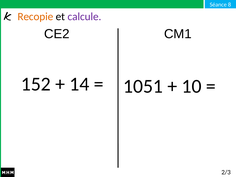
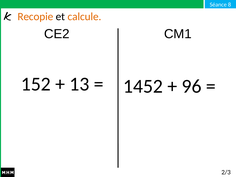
calcule colour: purple -> orange (84, 17)
14: 14 -> 13 (79, 84)
1051: 1051 -> 1452 (143, 86)
10: 10 -> 96 (192, 86)
